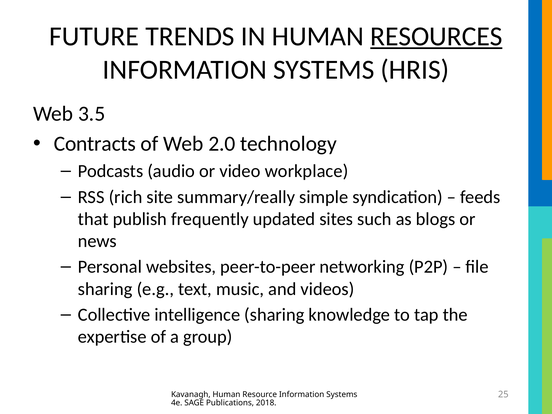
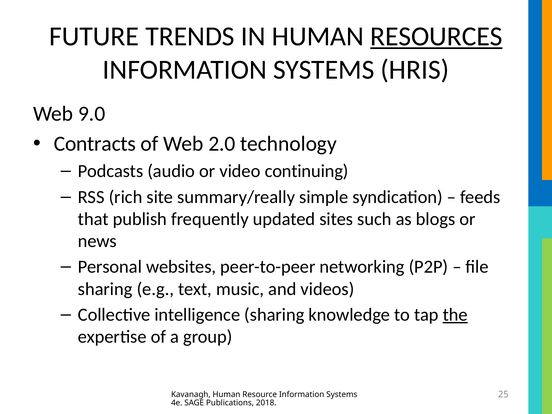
3.5: 3.5 -> 9.0 (92, 114)
workplace: workplace -> continuing (307, 171)
the underline: none -> present (455, 315)
